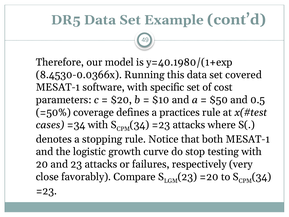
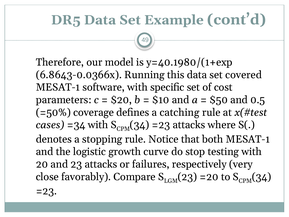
8.4530-0.0366x: 8.4530-0.0366x -> 6.8643-0.0366x (79, 75)
practices: practices -> catching (180, 112)
